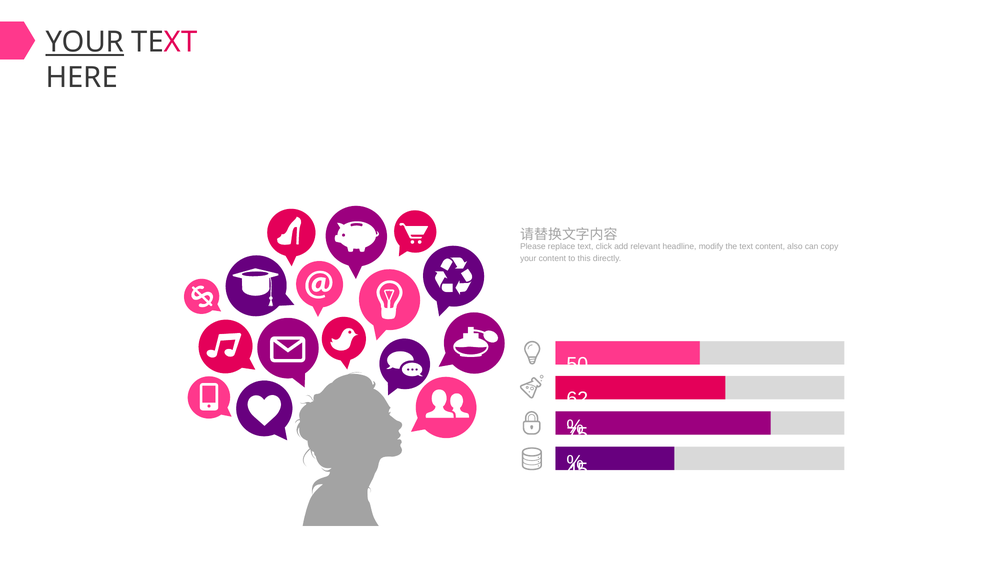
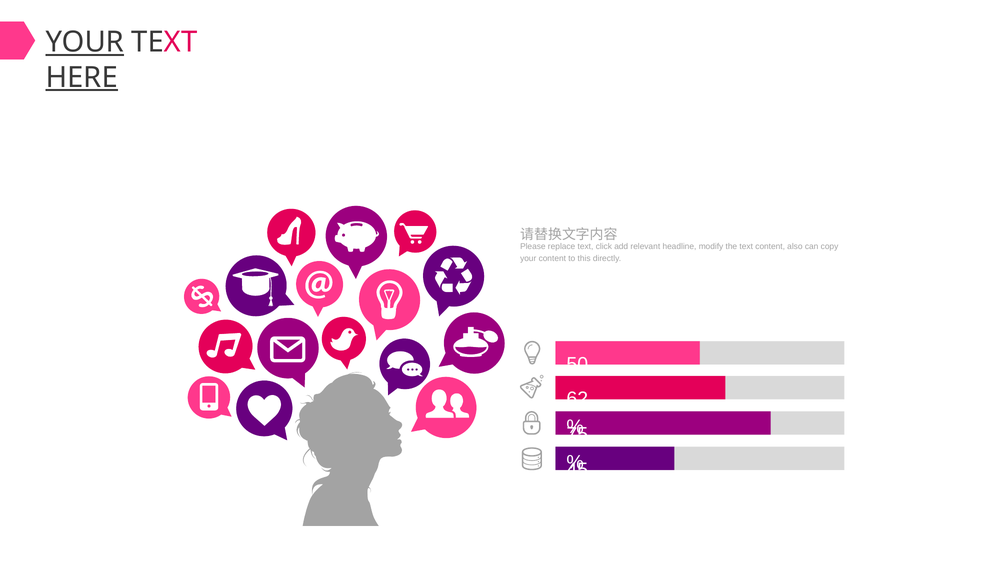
HERE underline: none -> present (82, 77)
